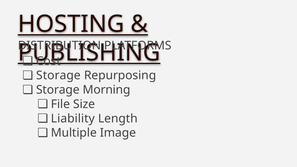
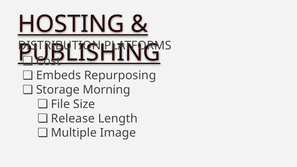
Storage: Storage -> Embeds (58, 75)
Liability: Liability -> Release (73, 119)
